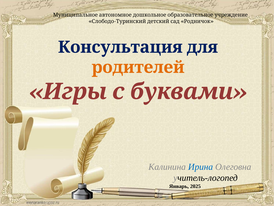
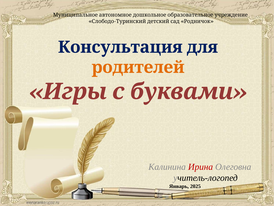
Ирина colour: blue -> red (201, 167)
